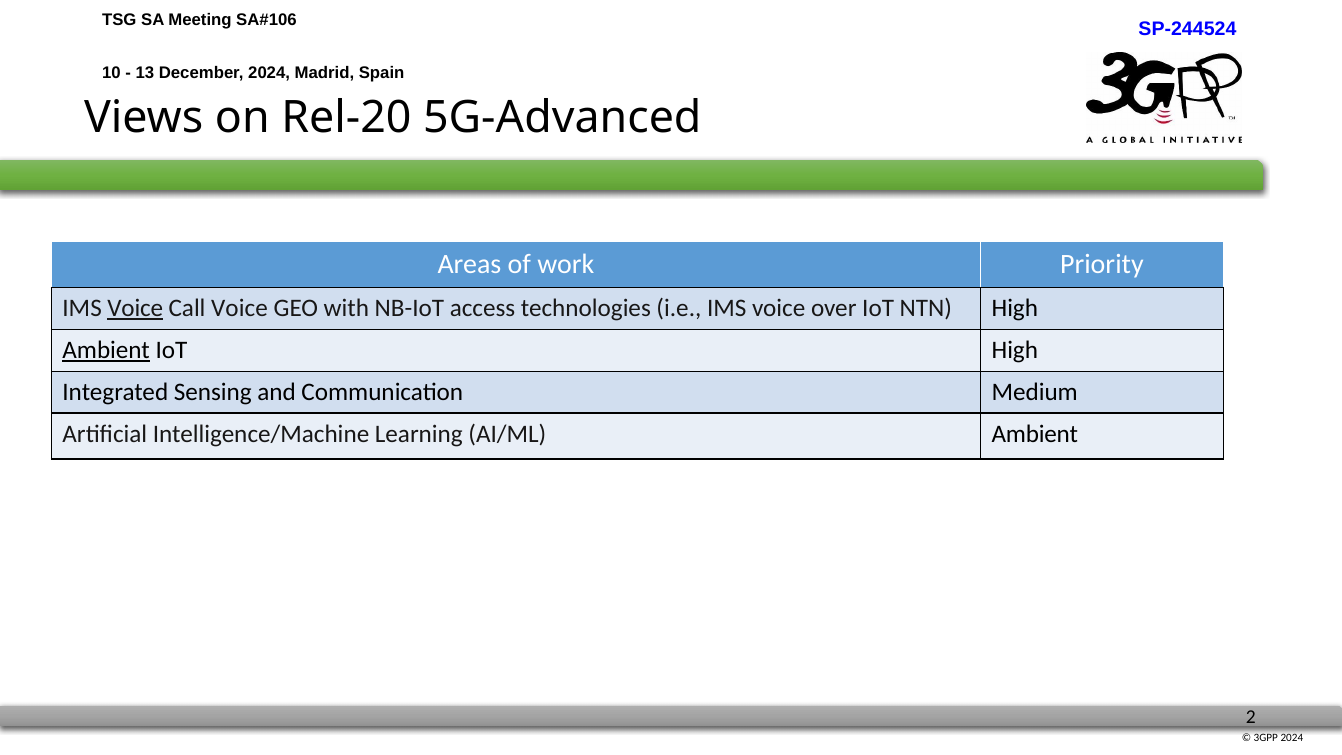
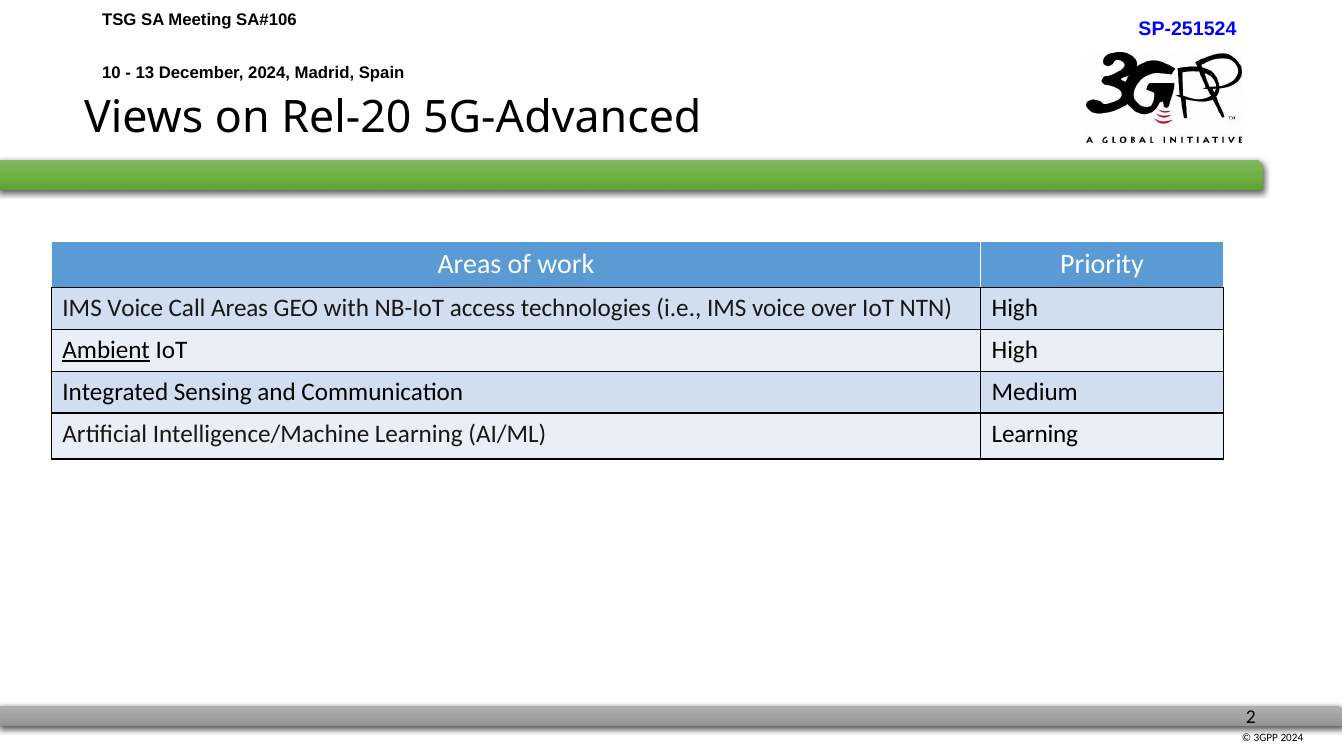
SP-244524: SP-244524 -> SP-251524 (1187, 29)
Voice underline: present -> none (135, 308)
Call Voice: Voice -> Areas (240, 308)
AI/ML Ambient: Ambient -> Learning (1035, 434)
